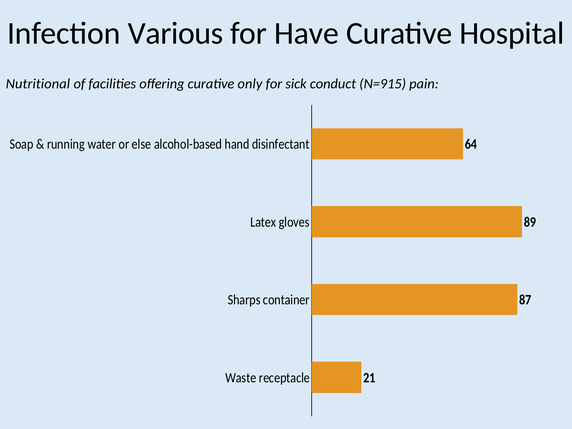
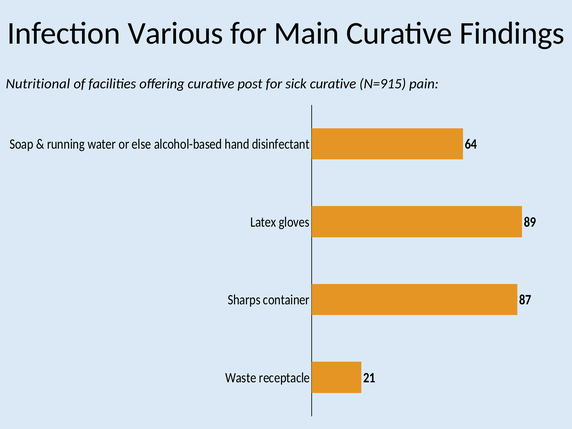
Have: Have -> Main (307, 33)
Hospital: Hospital -> Findings (512, 33)
only: only -> post (250, 84)
sick conduct: conduct -> curative (333, 84)
